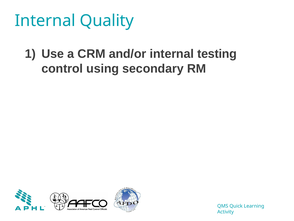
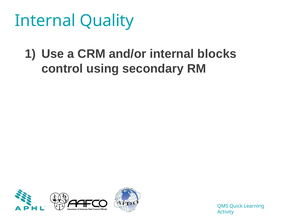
testing: testing -> blocks (217, 54)
